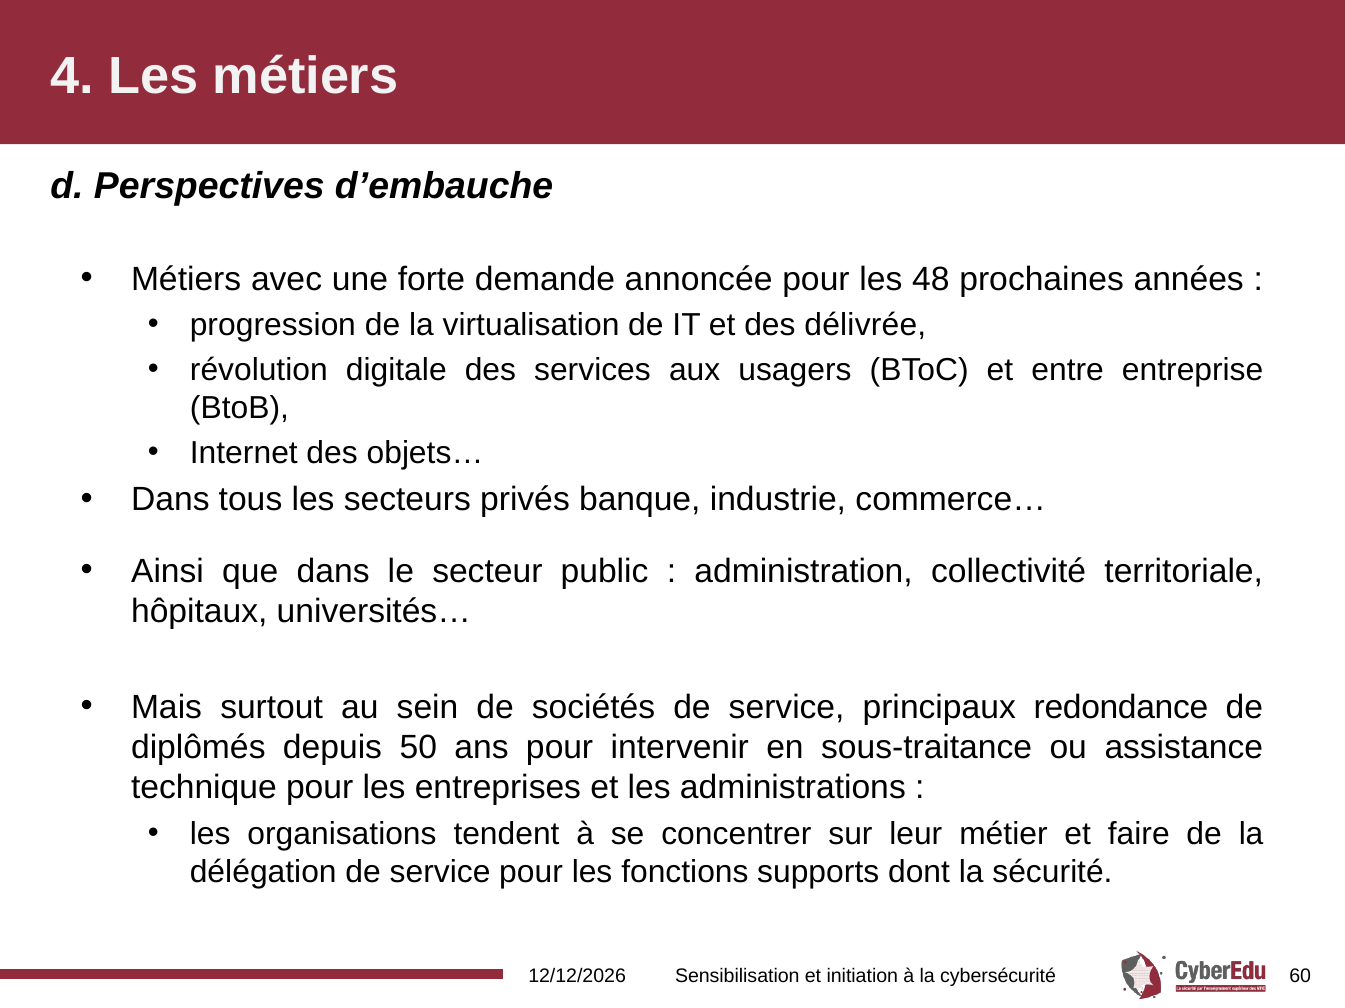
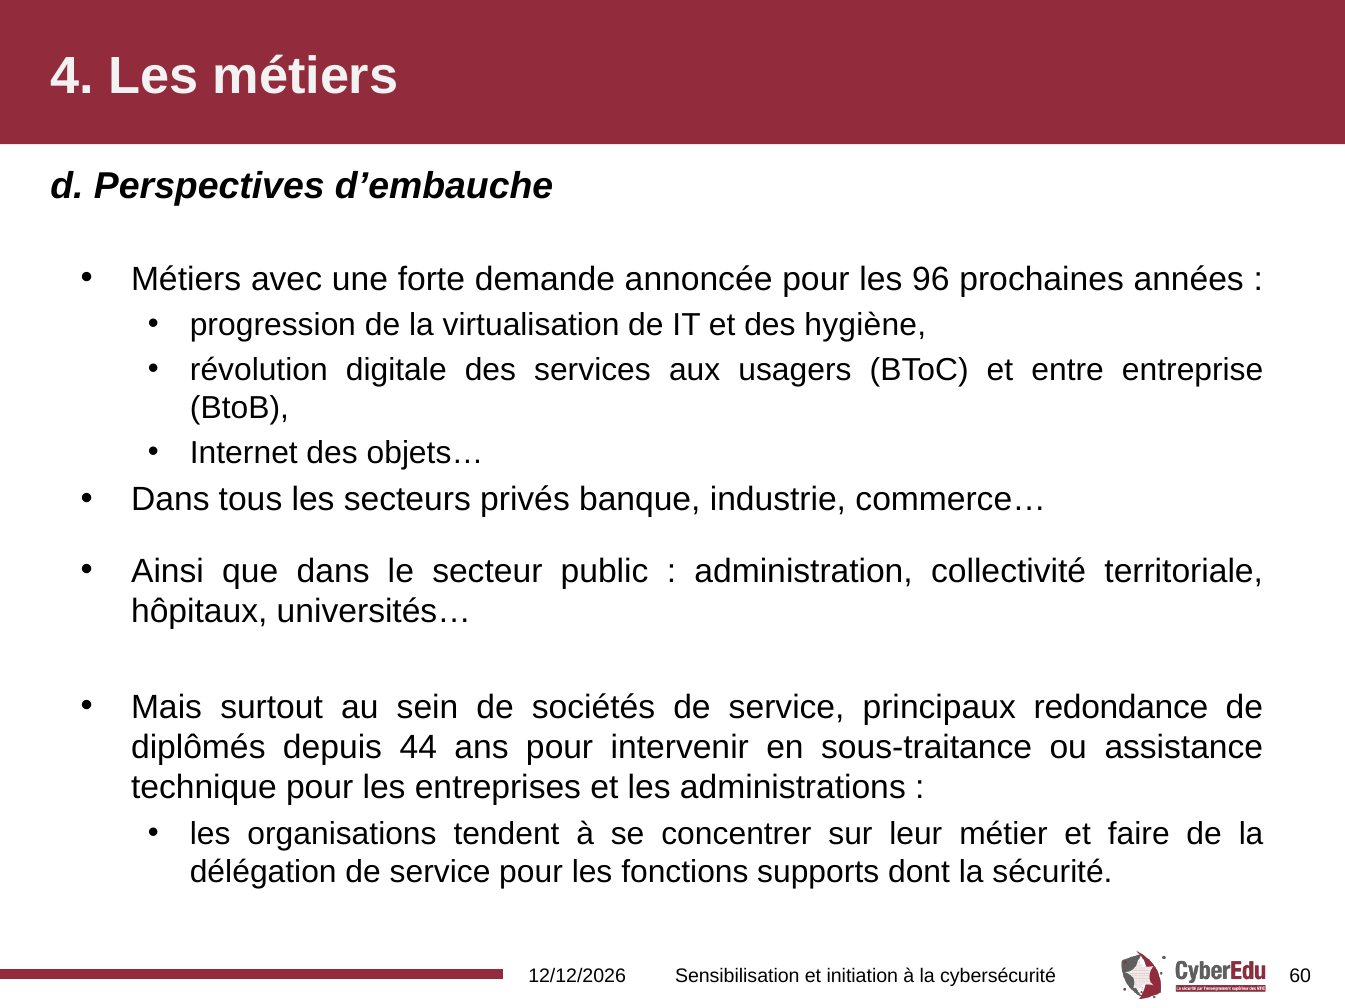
48: 48 -> 96 (931, 279)
délivrée: délivrée -> hygiène (865, 325)
50: 50 -> 44 (418, 748)
